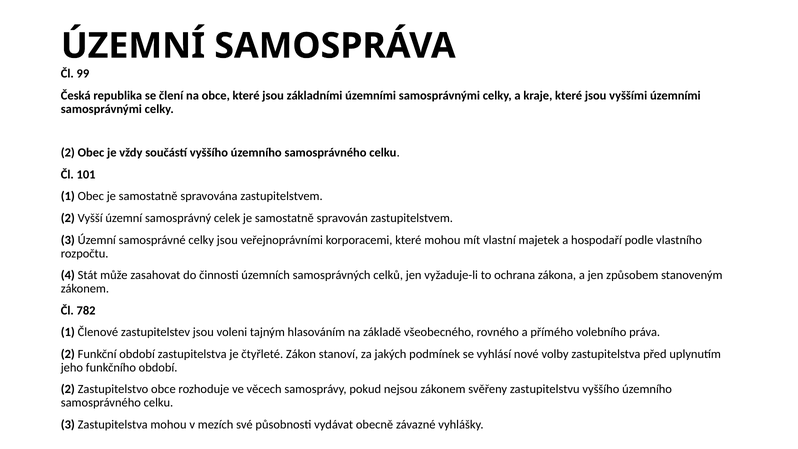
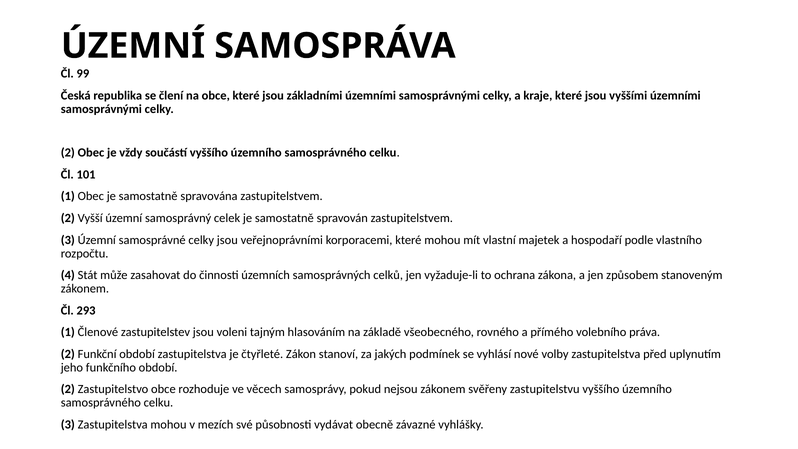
782: 782 -> 293 (86, 310)
